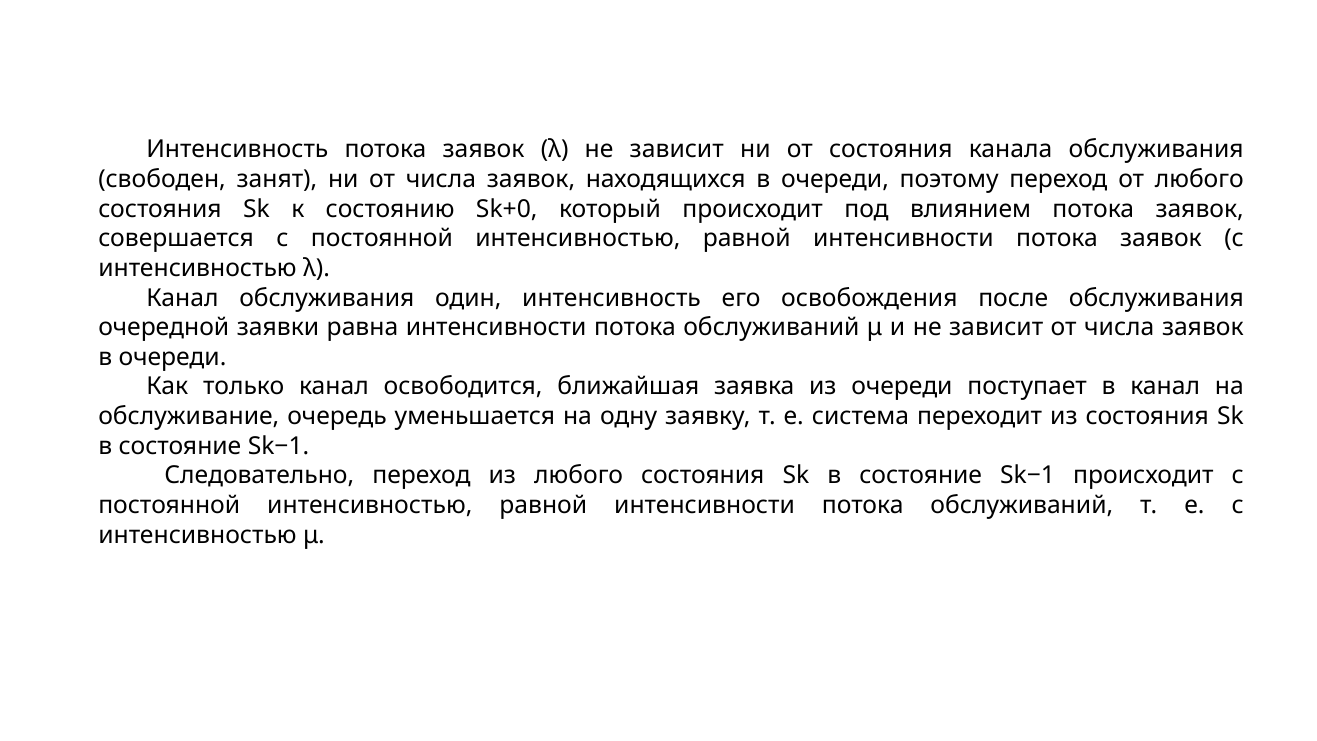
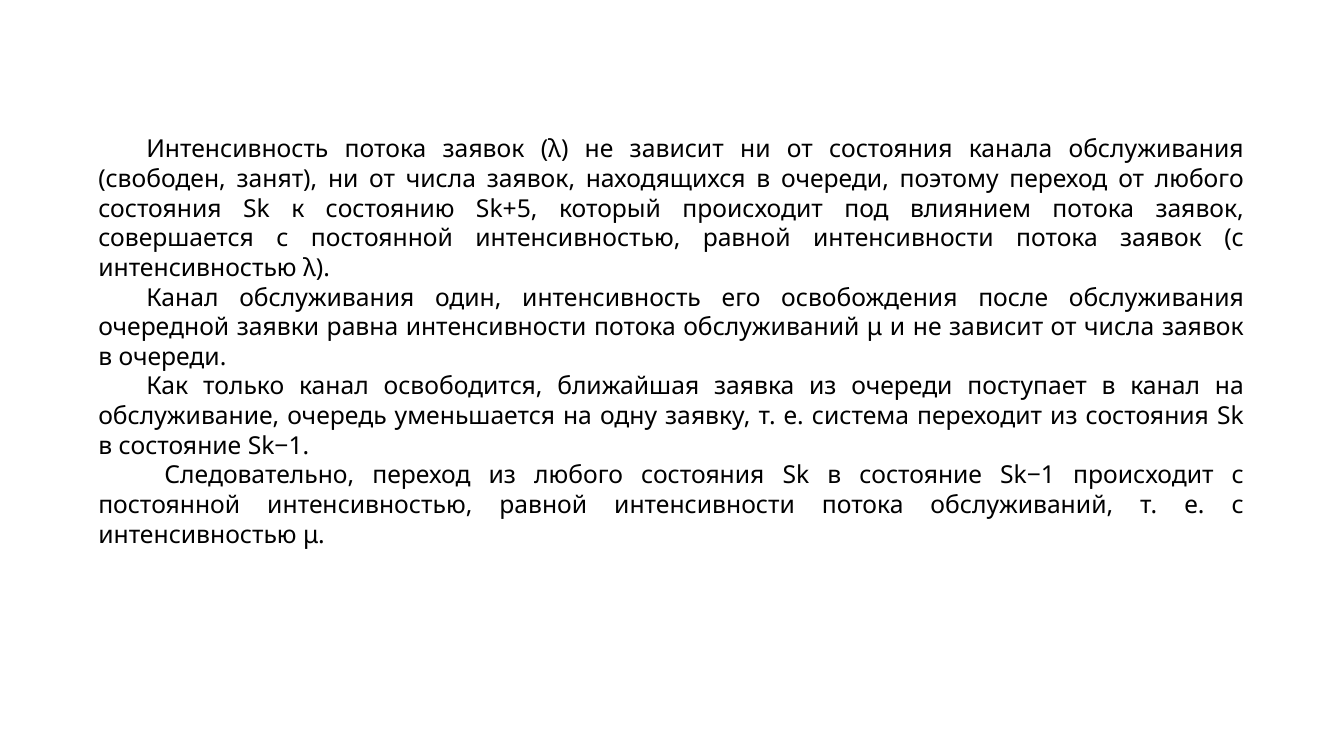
Sk+0: Sk+0 -> Sk+5 (507, 209)
